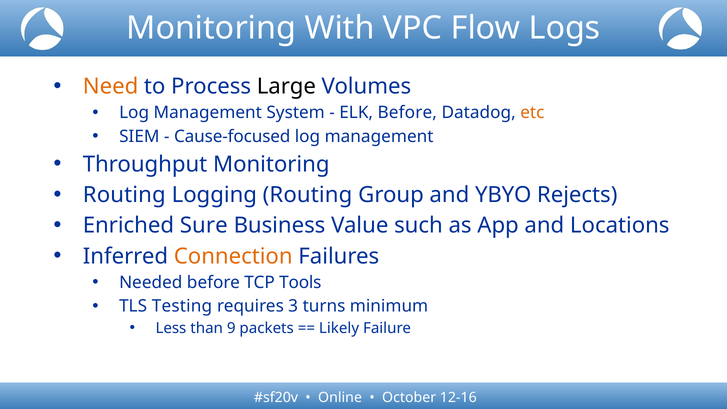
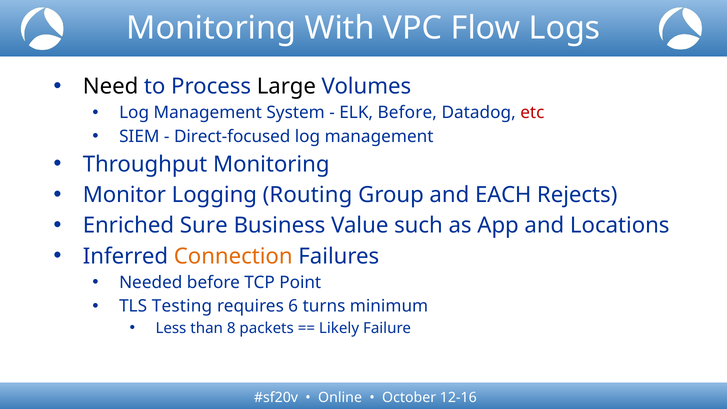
Need colour: orange -> black (111, 86)
etc colour: orange -> red (532, 113)
Cause-focused: Cause-focused -> Direct-focused (232, 136)
Routing: Routing -> Monitor (124, 195)
YBYO: YBYO -> EACH (503, 195)
Tools: Tools -> Point (300, 283)
3: 3 -> 6 (293, 306)
9: 9 -> 8 (231, 328)
